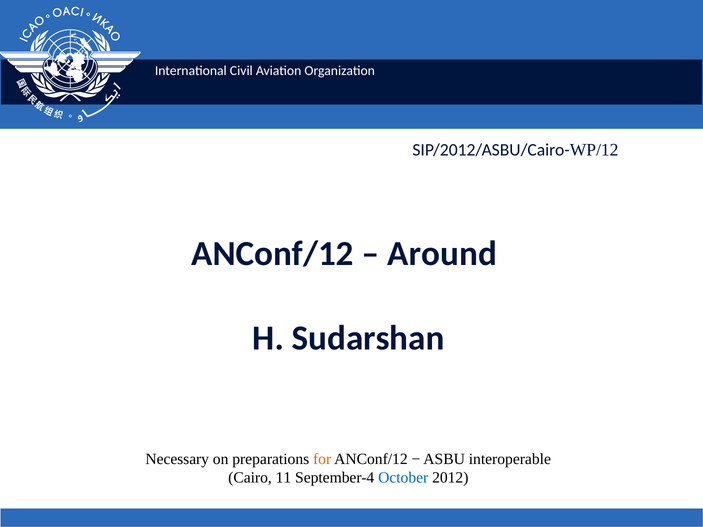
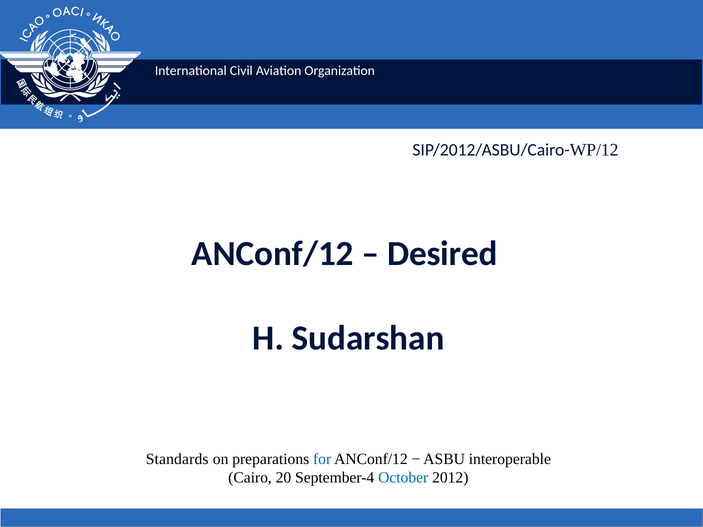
Around: Around -> Desired (442, 254)
Necessary: Necessary -> Standards (177, 459)
for colour: orange -> blue (322, 459)
11: 11 -> 20 (283, 478)
